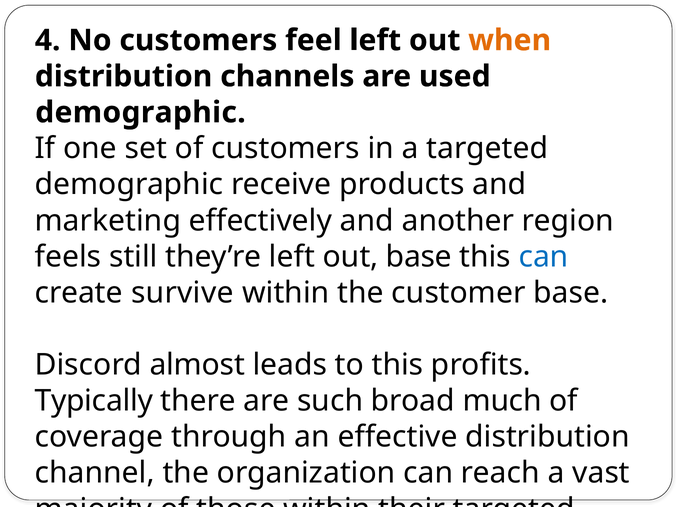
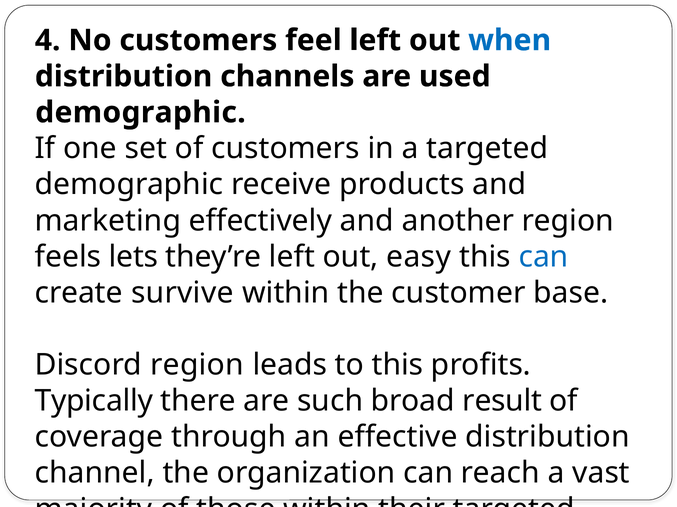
when colour: orange -> blue (510, 40)
still: still -> lets (134, 257)
out base: base -> easy (419, 257)
Discord almost: almost -> region (197, 365)
much: much -> result (502, 402)
